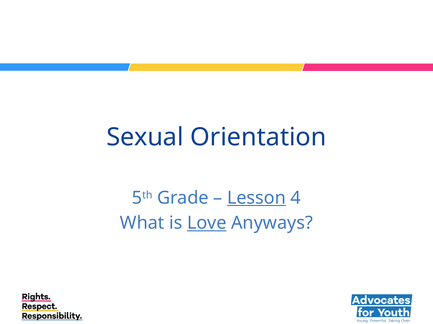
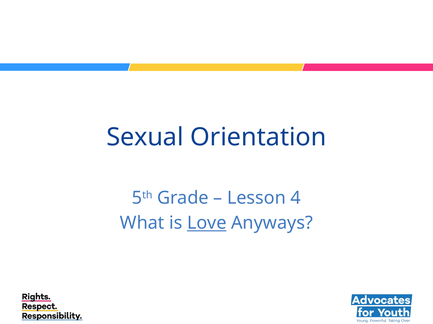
Lesson underline: present -> none (257, 198)
